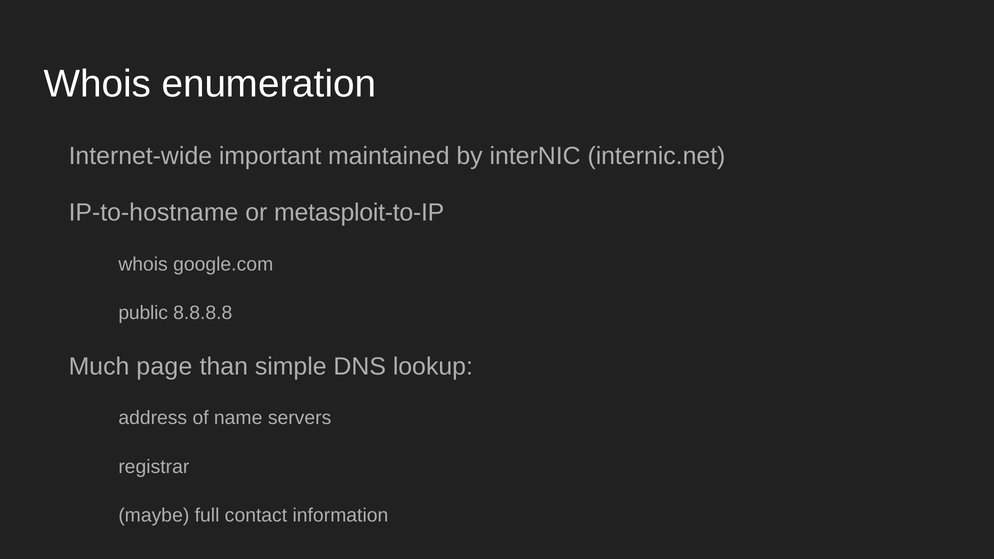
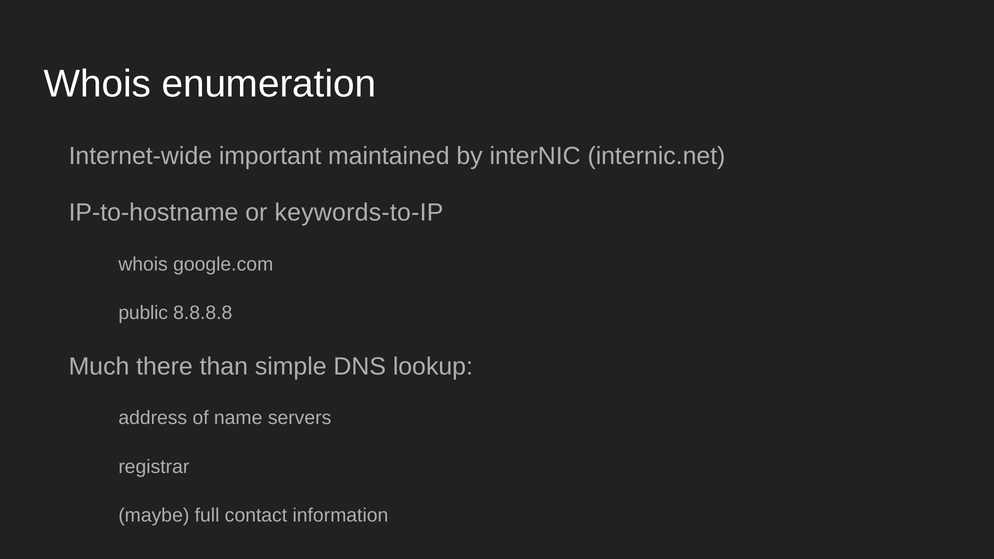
metasploit-to-IP: metasploit-to-IP -> keywords-to-IP (359, 213)
page: page -> there (164, 366)
